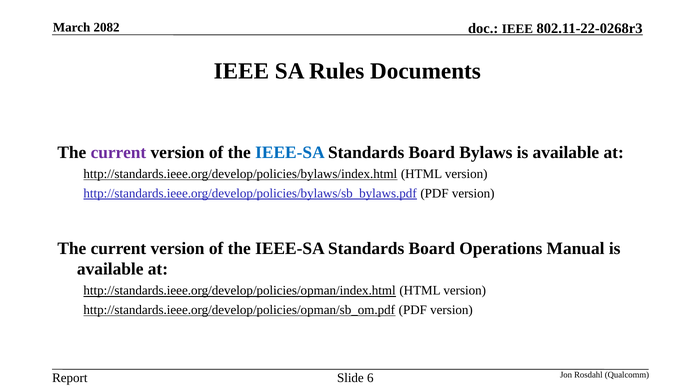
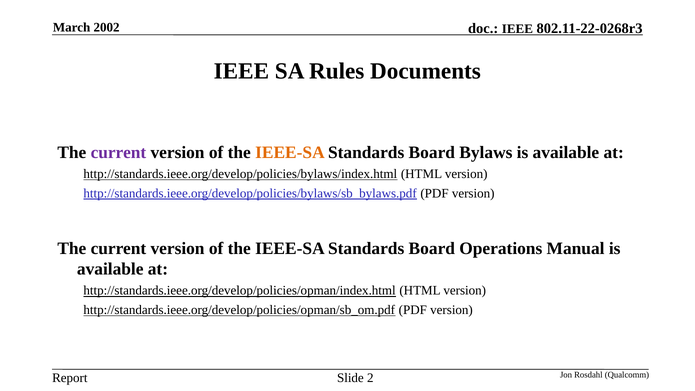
2082: 2082 -> 2002 (107, 28)
IEEE-SA colour: blue -> orange (290, 152)
6: 6 -> 2 (370, 378)
